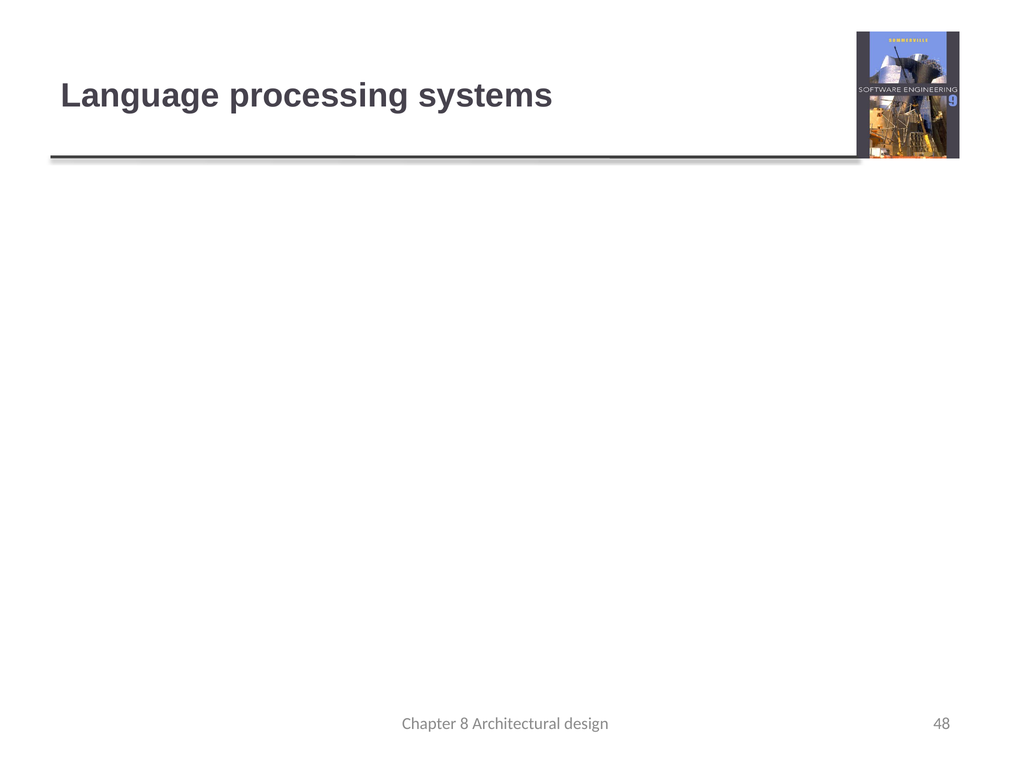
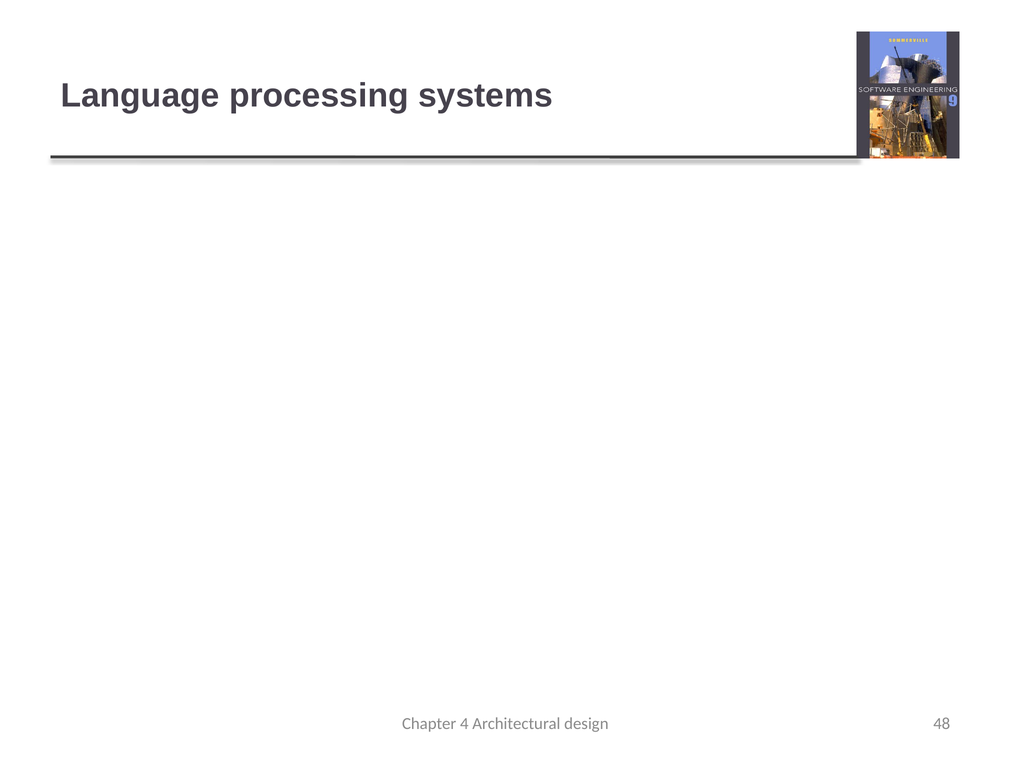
8: 8 -> 4 (464, 724)
